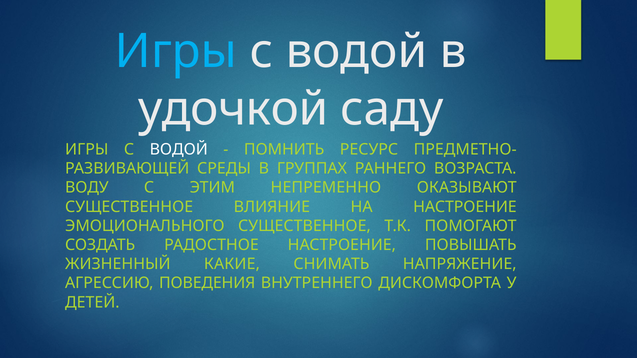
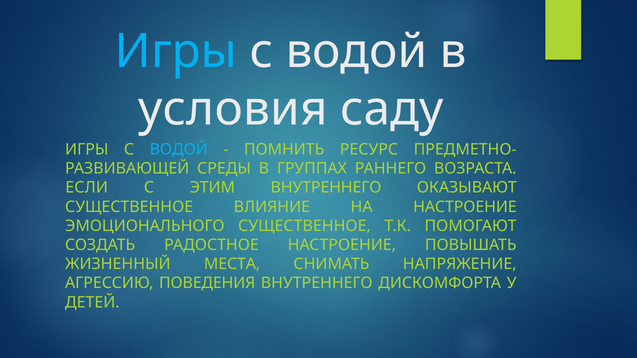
удочкой: удочкой -> условия (233, 109)
ВОДОЙ colour: white -> light blue (179, 150)
ВОДУ: ВОДУ -> ЕСЛИ (87, 188)
ЭТИМ НЕПРЕМЕННО: НЕПРЕМЕННО -> ВНУТРЕННЕГО (326, 188)
КАКИЕ: КАКИЕ -> МЕСТА (232, 264)
